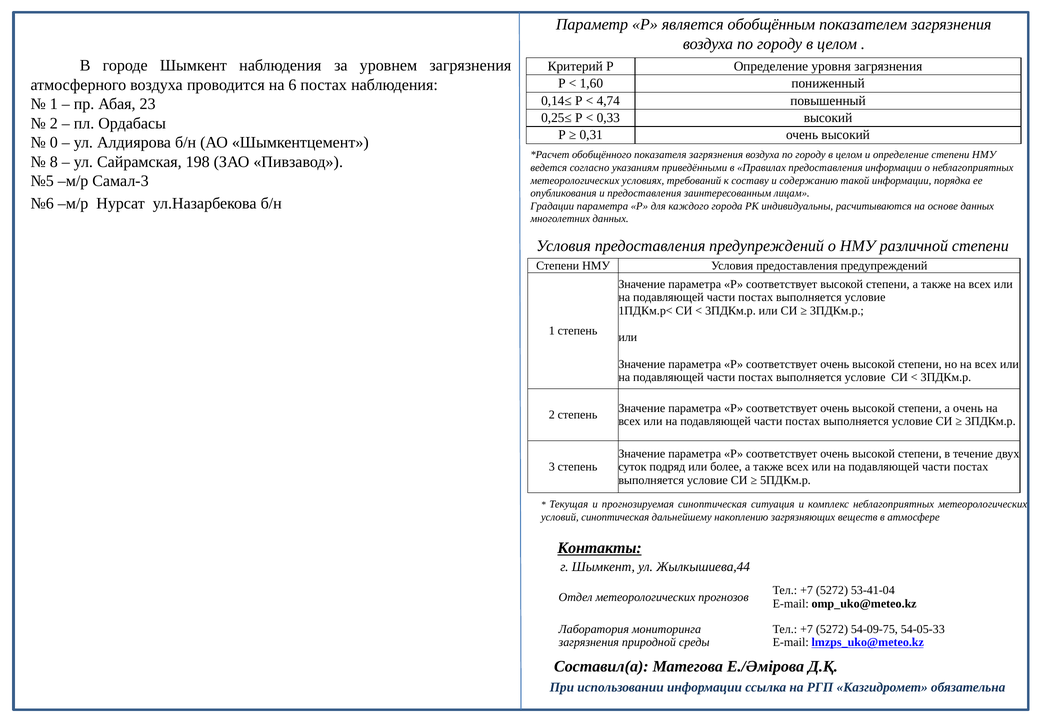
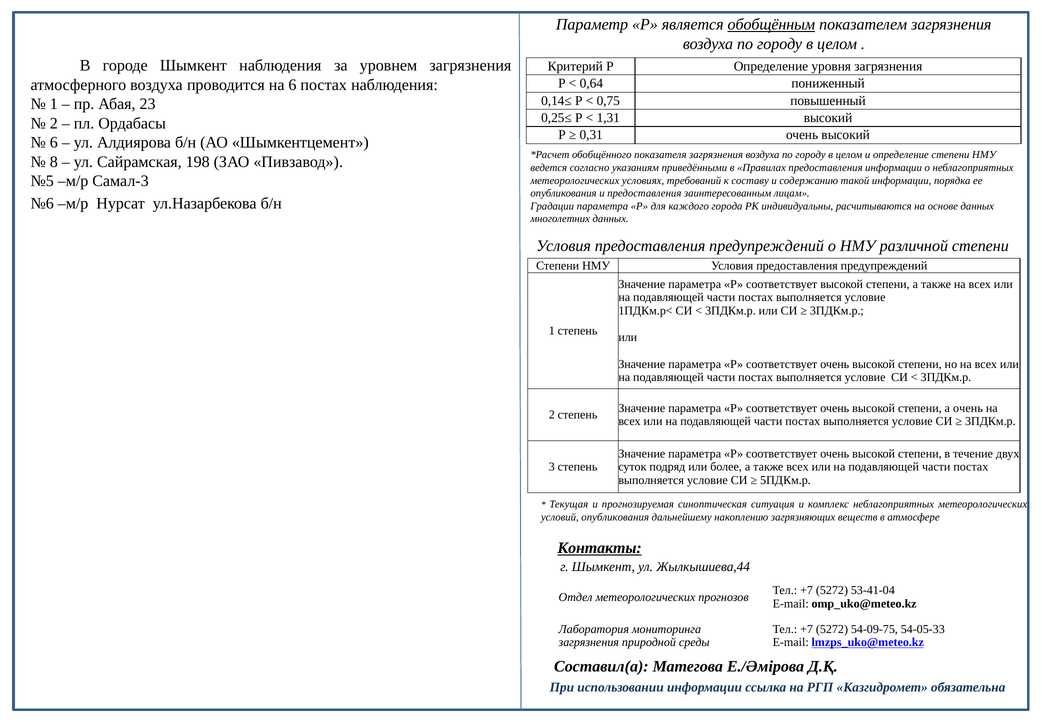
обобщённым underline: none -> present (771, 24)
1,60: 1,60 -> 0,64 (591, 83)
4,74: 4,74 -> 0,75 (608, 101)
0,33: 0,33 -> 1,31 (608, 118)
0: 0 -> 6 (54, 143)
условий синоптическая: синоптическая -> опубликования (615, 517)
